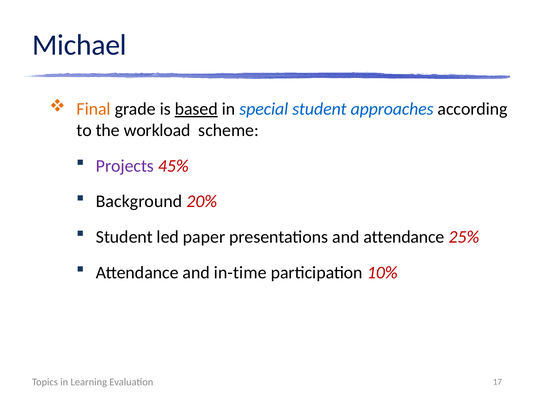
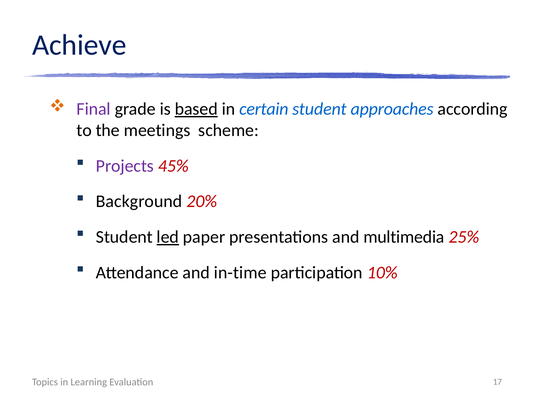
Michael: Michael -> Achieve (79, 45)
Final colour: orange -> purple (94, 109)
special: special -> certain (264, 109)
workload: workload -> meetings (157, 131)
led underline: none -> present (168, 237)
and attendance: attendance -> multimedia (404, 237)
